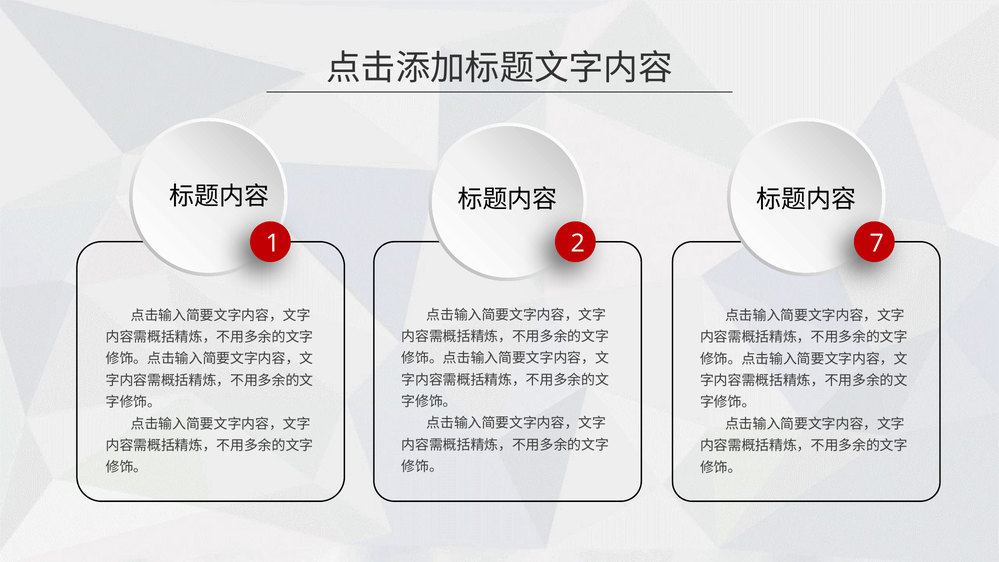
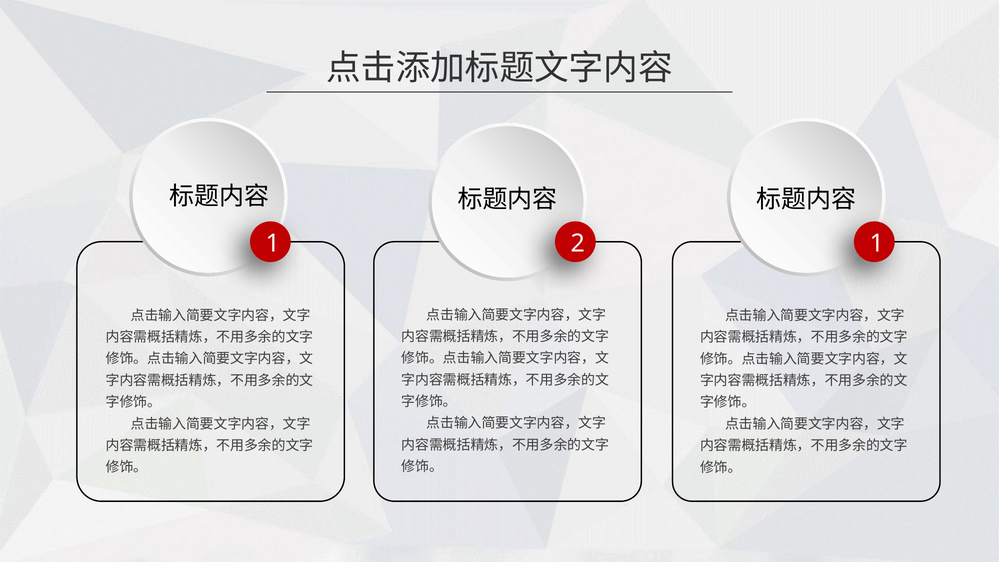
2 7: 7 -> 1 (877, 243)
